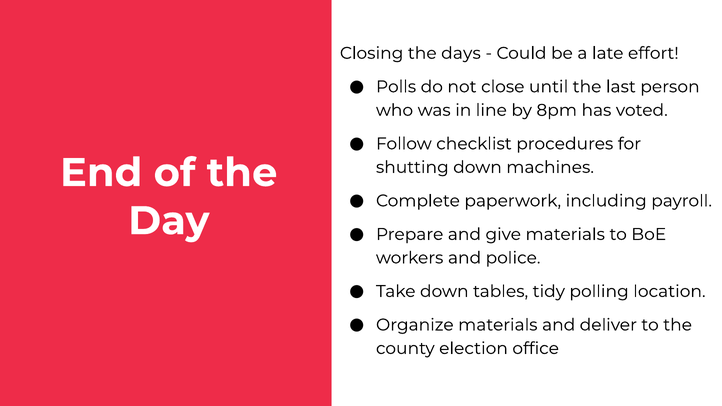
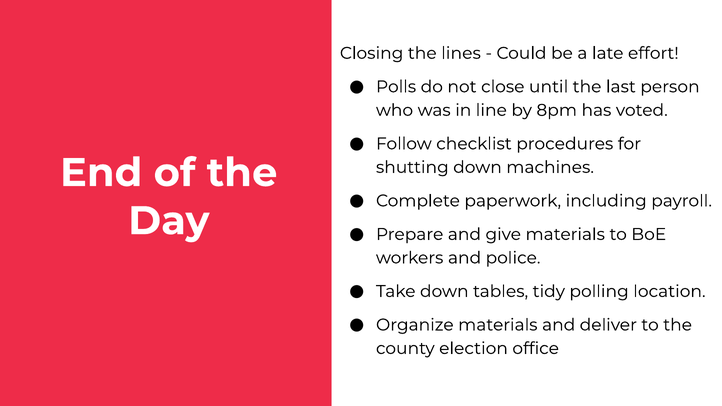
days: days -> lines (461, 53)
